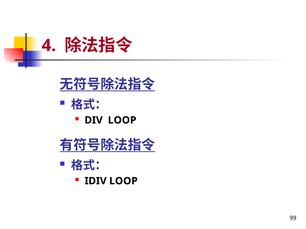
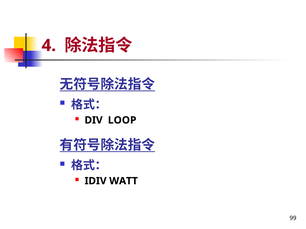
IDIV LOOP: LOOP -> WATT (124, 181)
